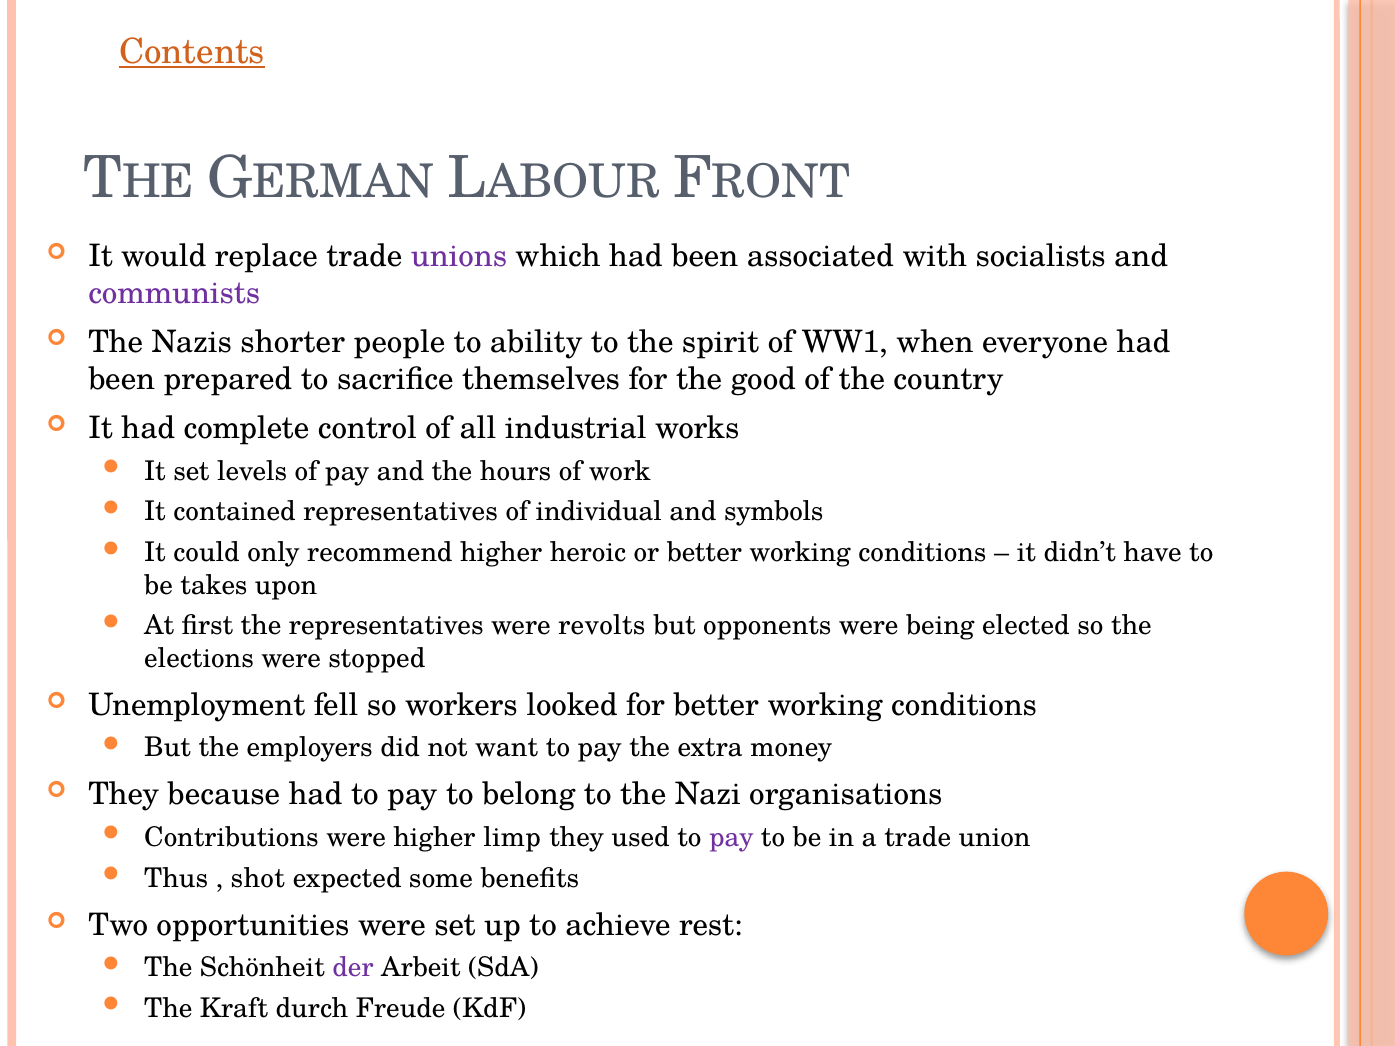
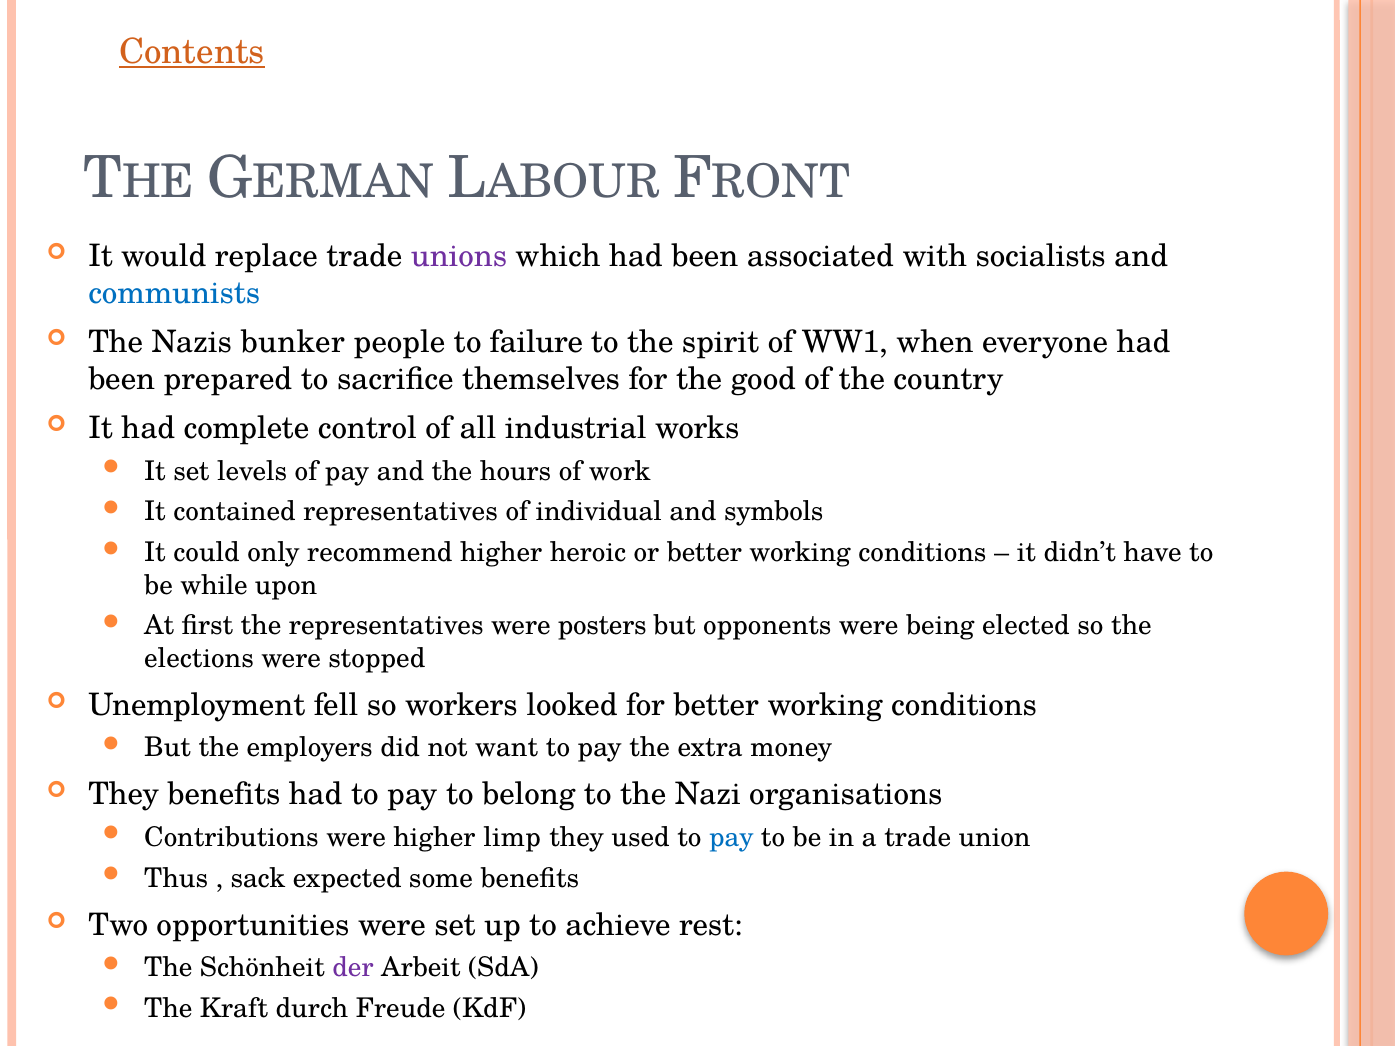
communists colour: purple -> blue (174, 294)
shorter: shorter -> bunker (293, 343)
ability: ability -> failure (536, 343)
takes: takes -> while (214, 585)
revolts: revolts -> posters (602, 626)
They because: because -> benefits (224, 795)
pay colour: purple -> blue (731, 838)
shot: shot -> sack (258, 878)
